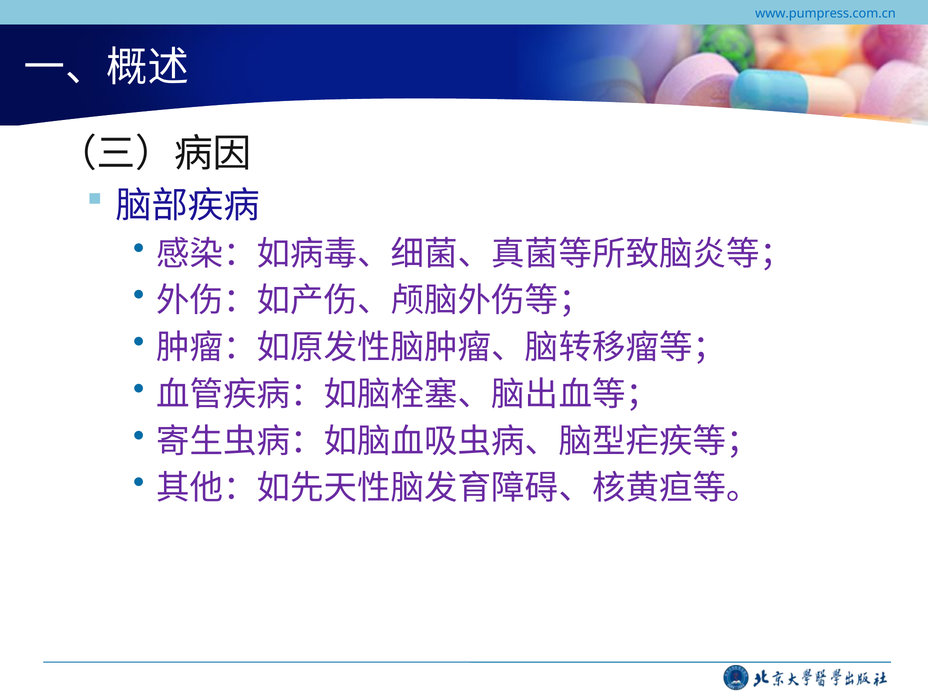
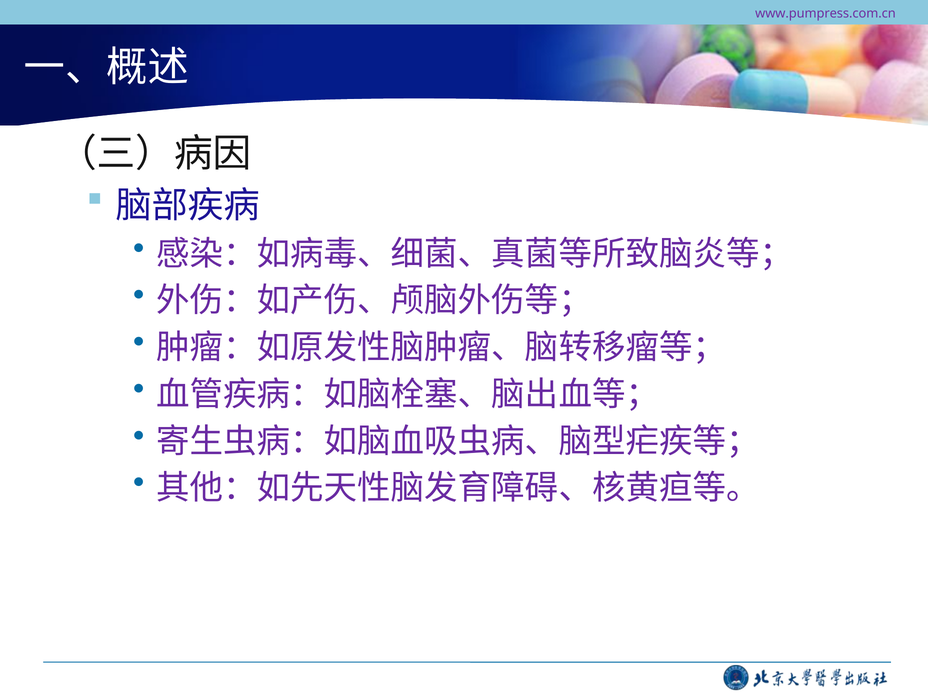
www.pumpress.com.cn colour: blue -> purple (825, 13)
